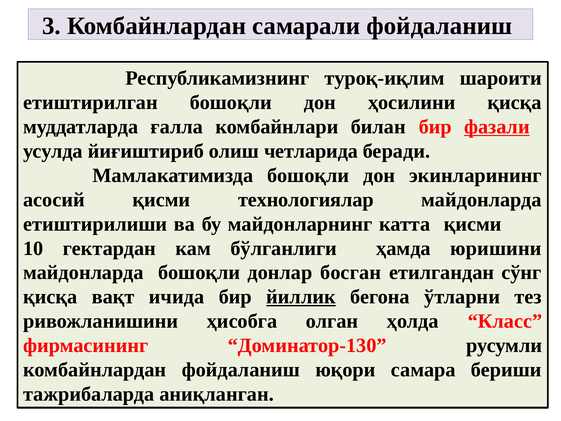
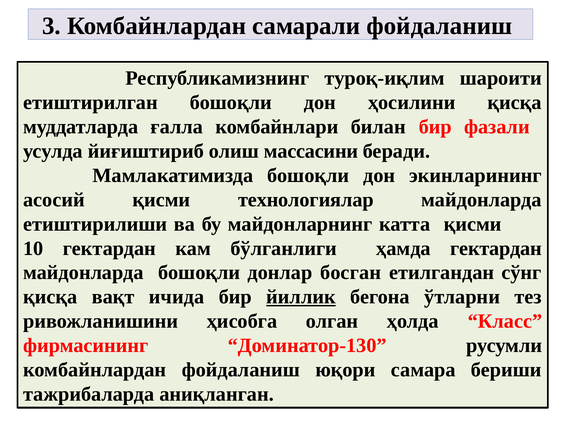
фазали underline: present -> none (497, 127)
четларида: четларида -> массасини (311, 151)
ҳамда юришини: юришини -> гектардан (496, 248)
